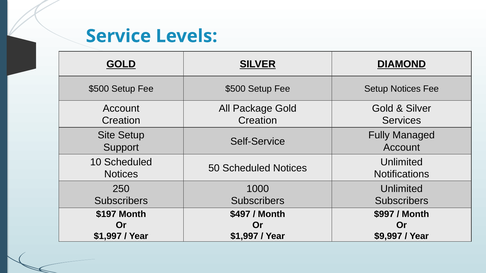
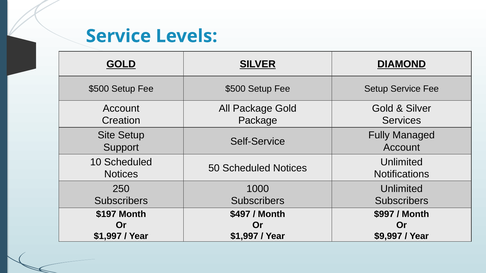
Setup Notices: Notices -> Service (406, 89)
Creation: Creation -> Package (258, 121)
